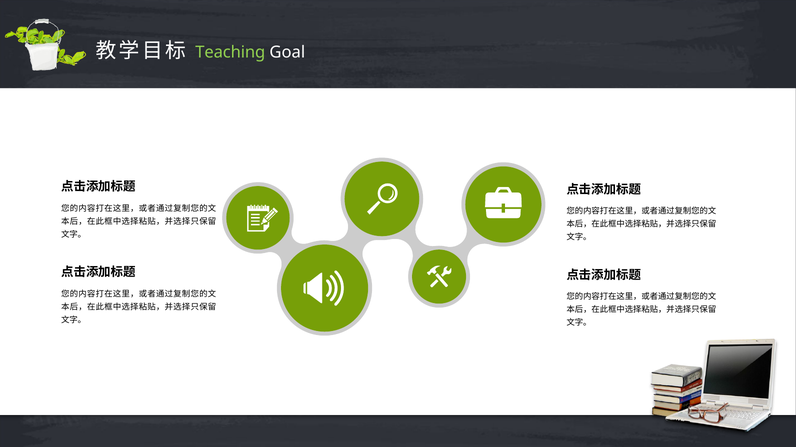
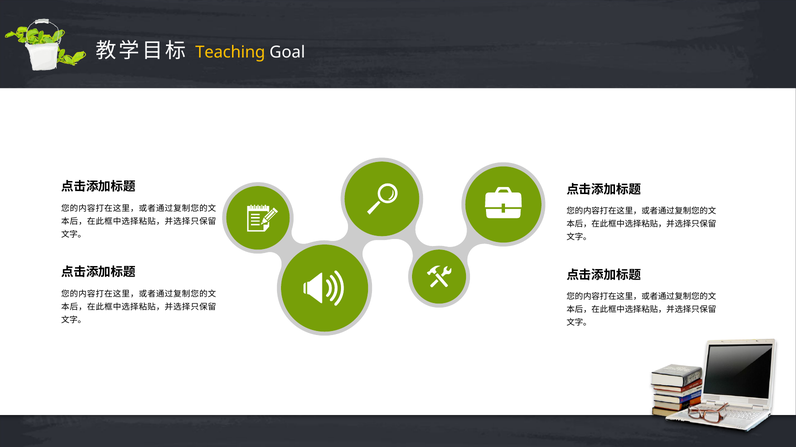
Teaching colour: light green -> yellow (230, 53)
